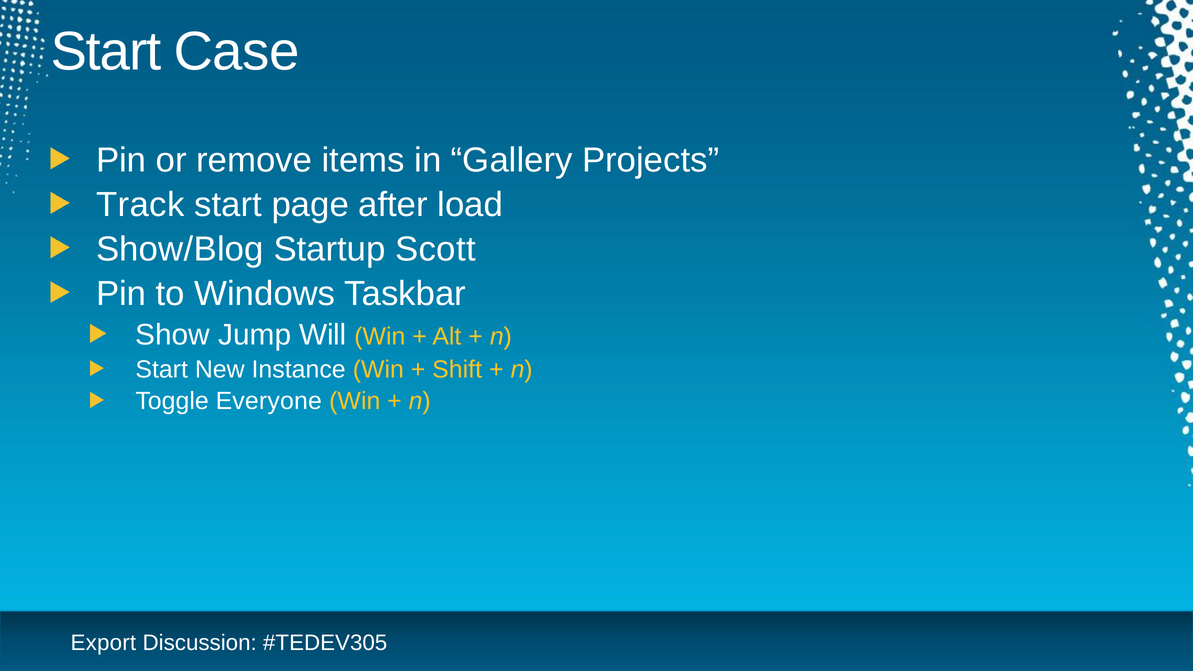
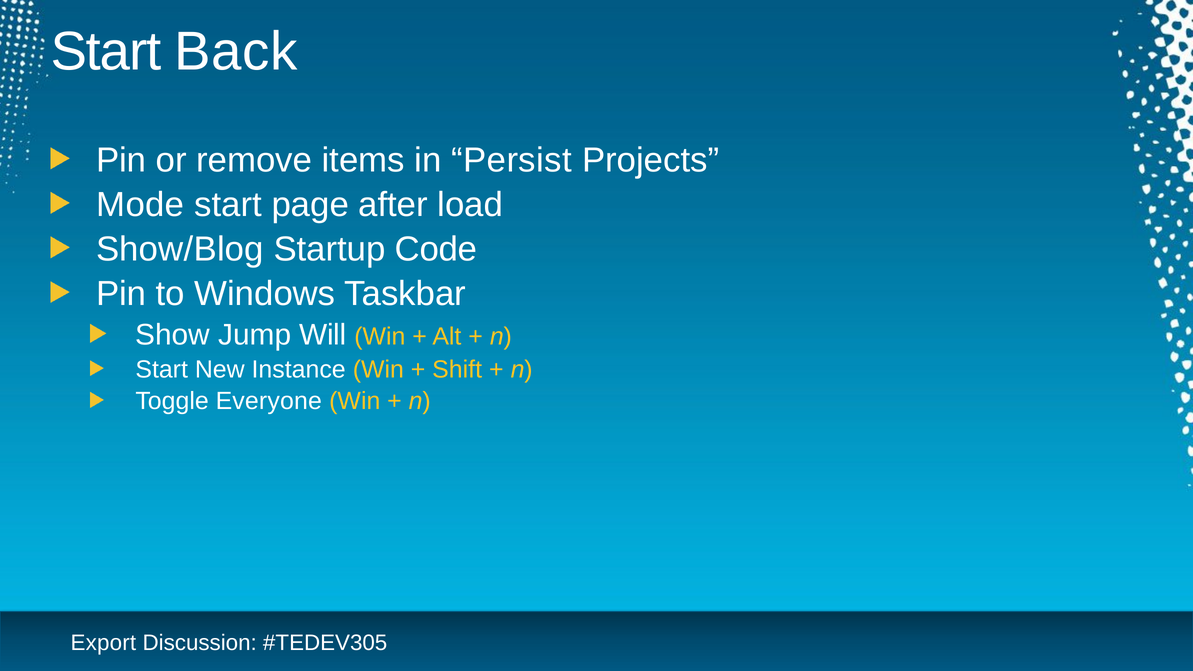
Case: Case -> Back (236, 52)
Gallery: Gallery -> Persist (512, 160)
Track: Track -> Mode (140, 205)
Scott: Scott -> Code (436, 249)
